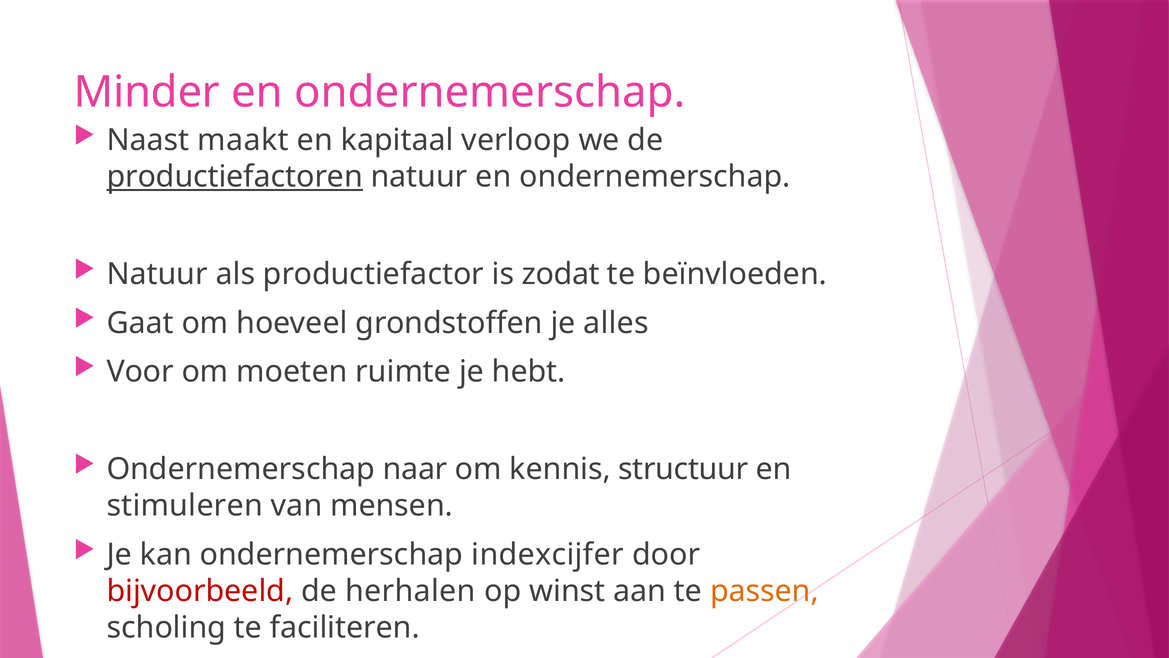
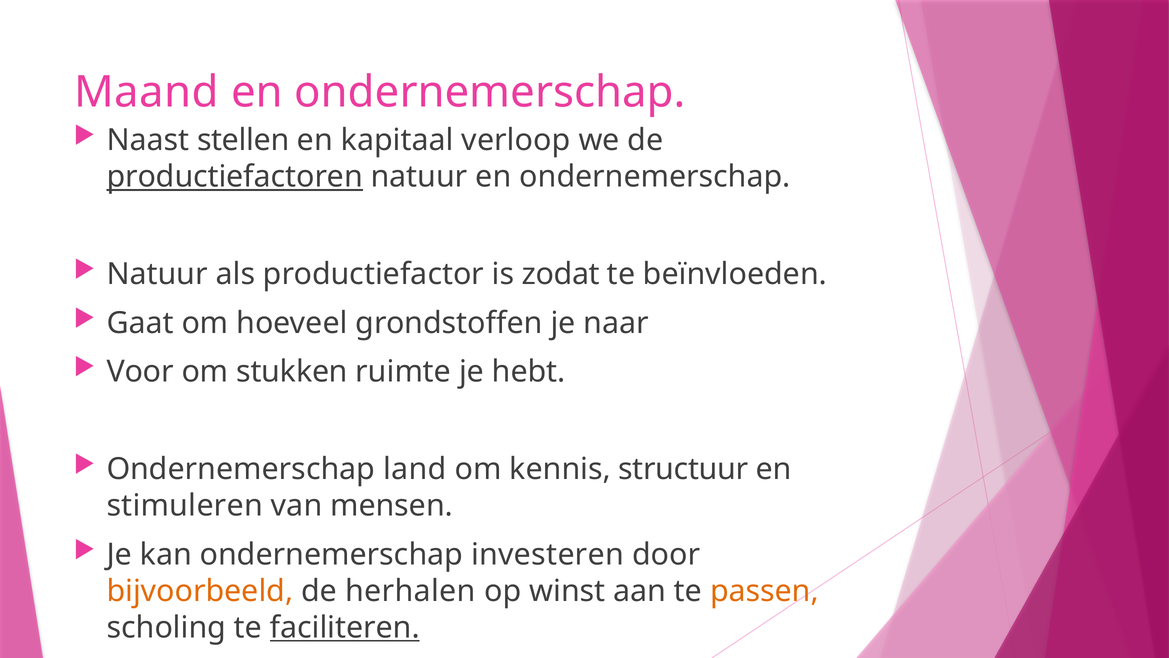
Minder: Minder -> Maand (146, 92)
maakt: maakt -> stellen (243, 140)
alles: alles -> naar (616, 323)
moeten: moeten -> stukken (292, 371)
naar: naar -> land (415, 469)
indexcijfer: indexcijfer -> investeren (548, 554)
bijvoorbeeld colour: red -> orange (200, 591)
faciliteren underline: none -> present (345, 627)
